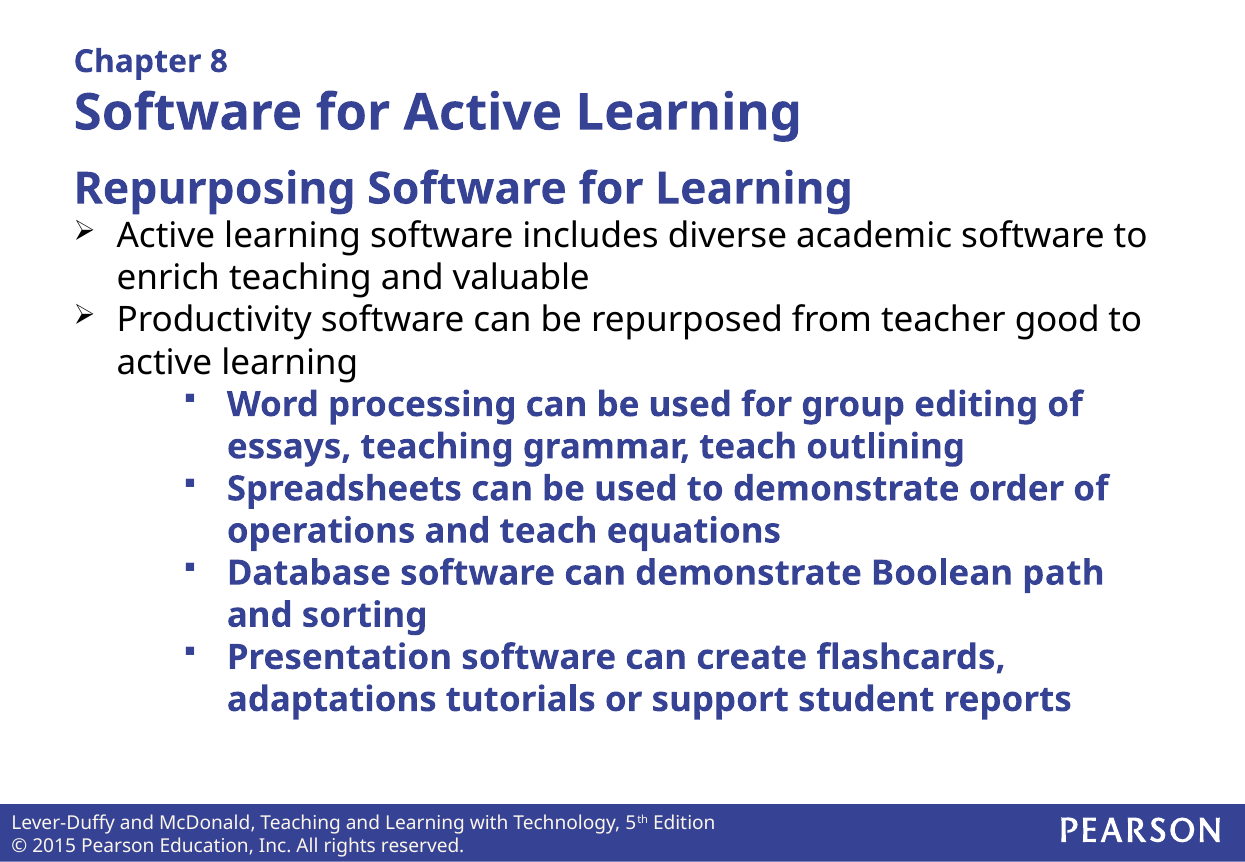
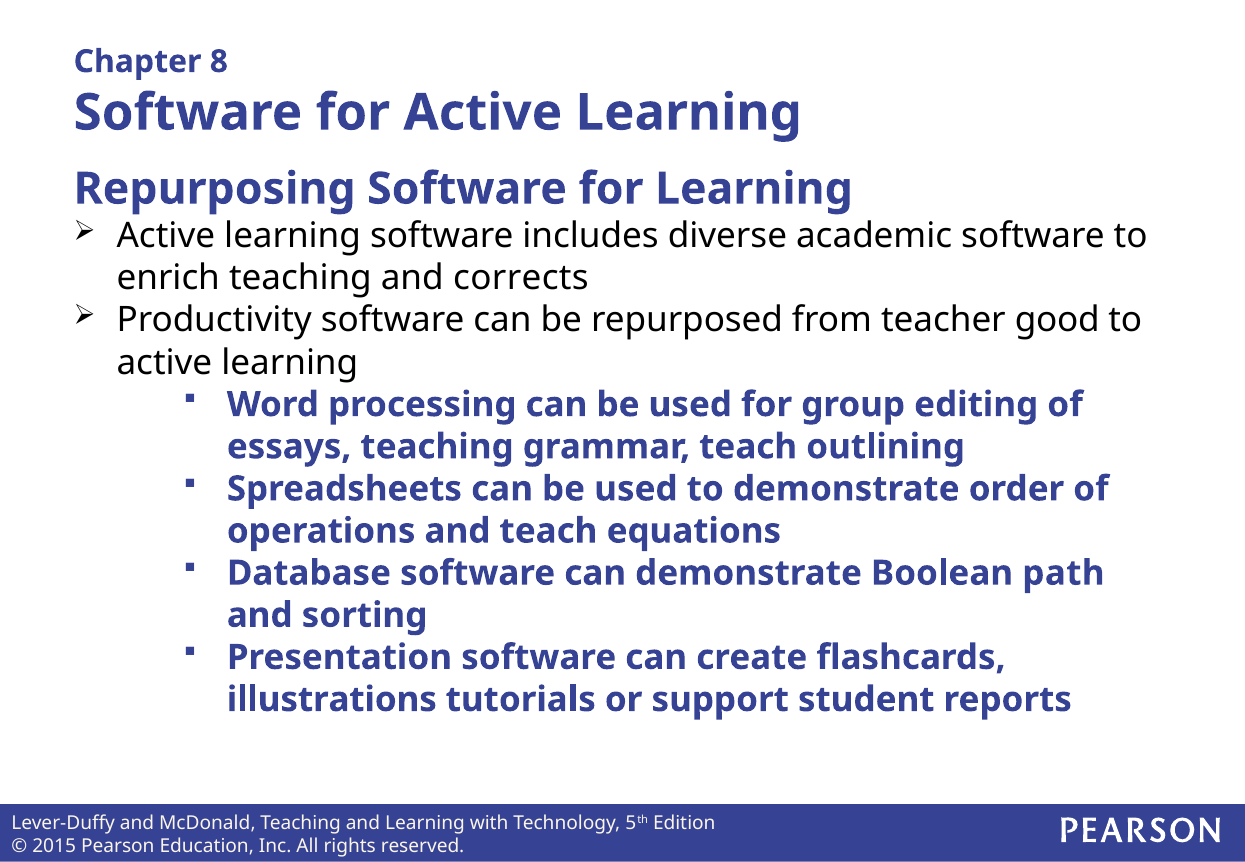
valuable: valuable -> corrects (521, 278)
adaptations: adaptations -> illustrations (332, 699)
